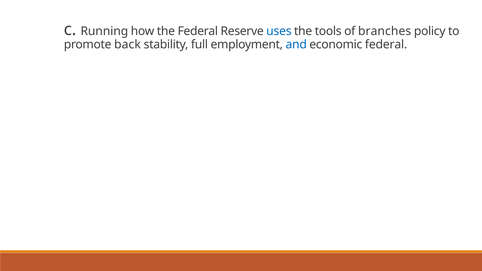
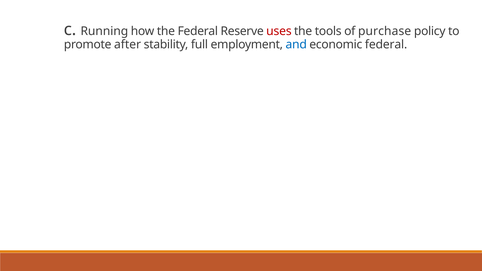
uses colour: blue -> red (279, 31)
branches: branches -> purchase (385, 31)
back: back -> after (128, 44)
